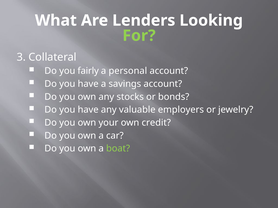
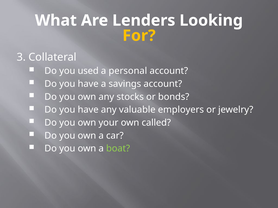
For colour: light green -> yellow (139, 36)
fairly: fairly -> used (88, 71)
credit: credit -> called (156, 123)
